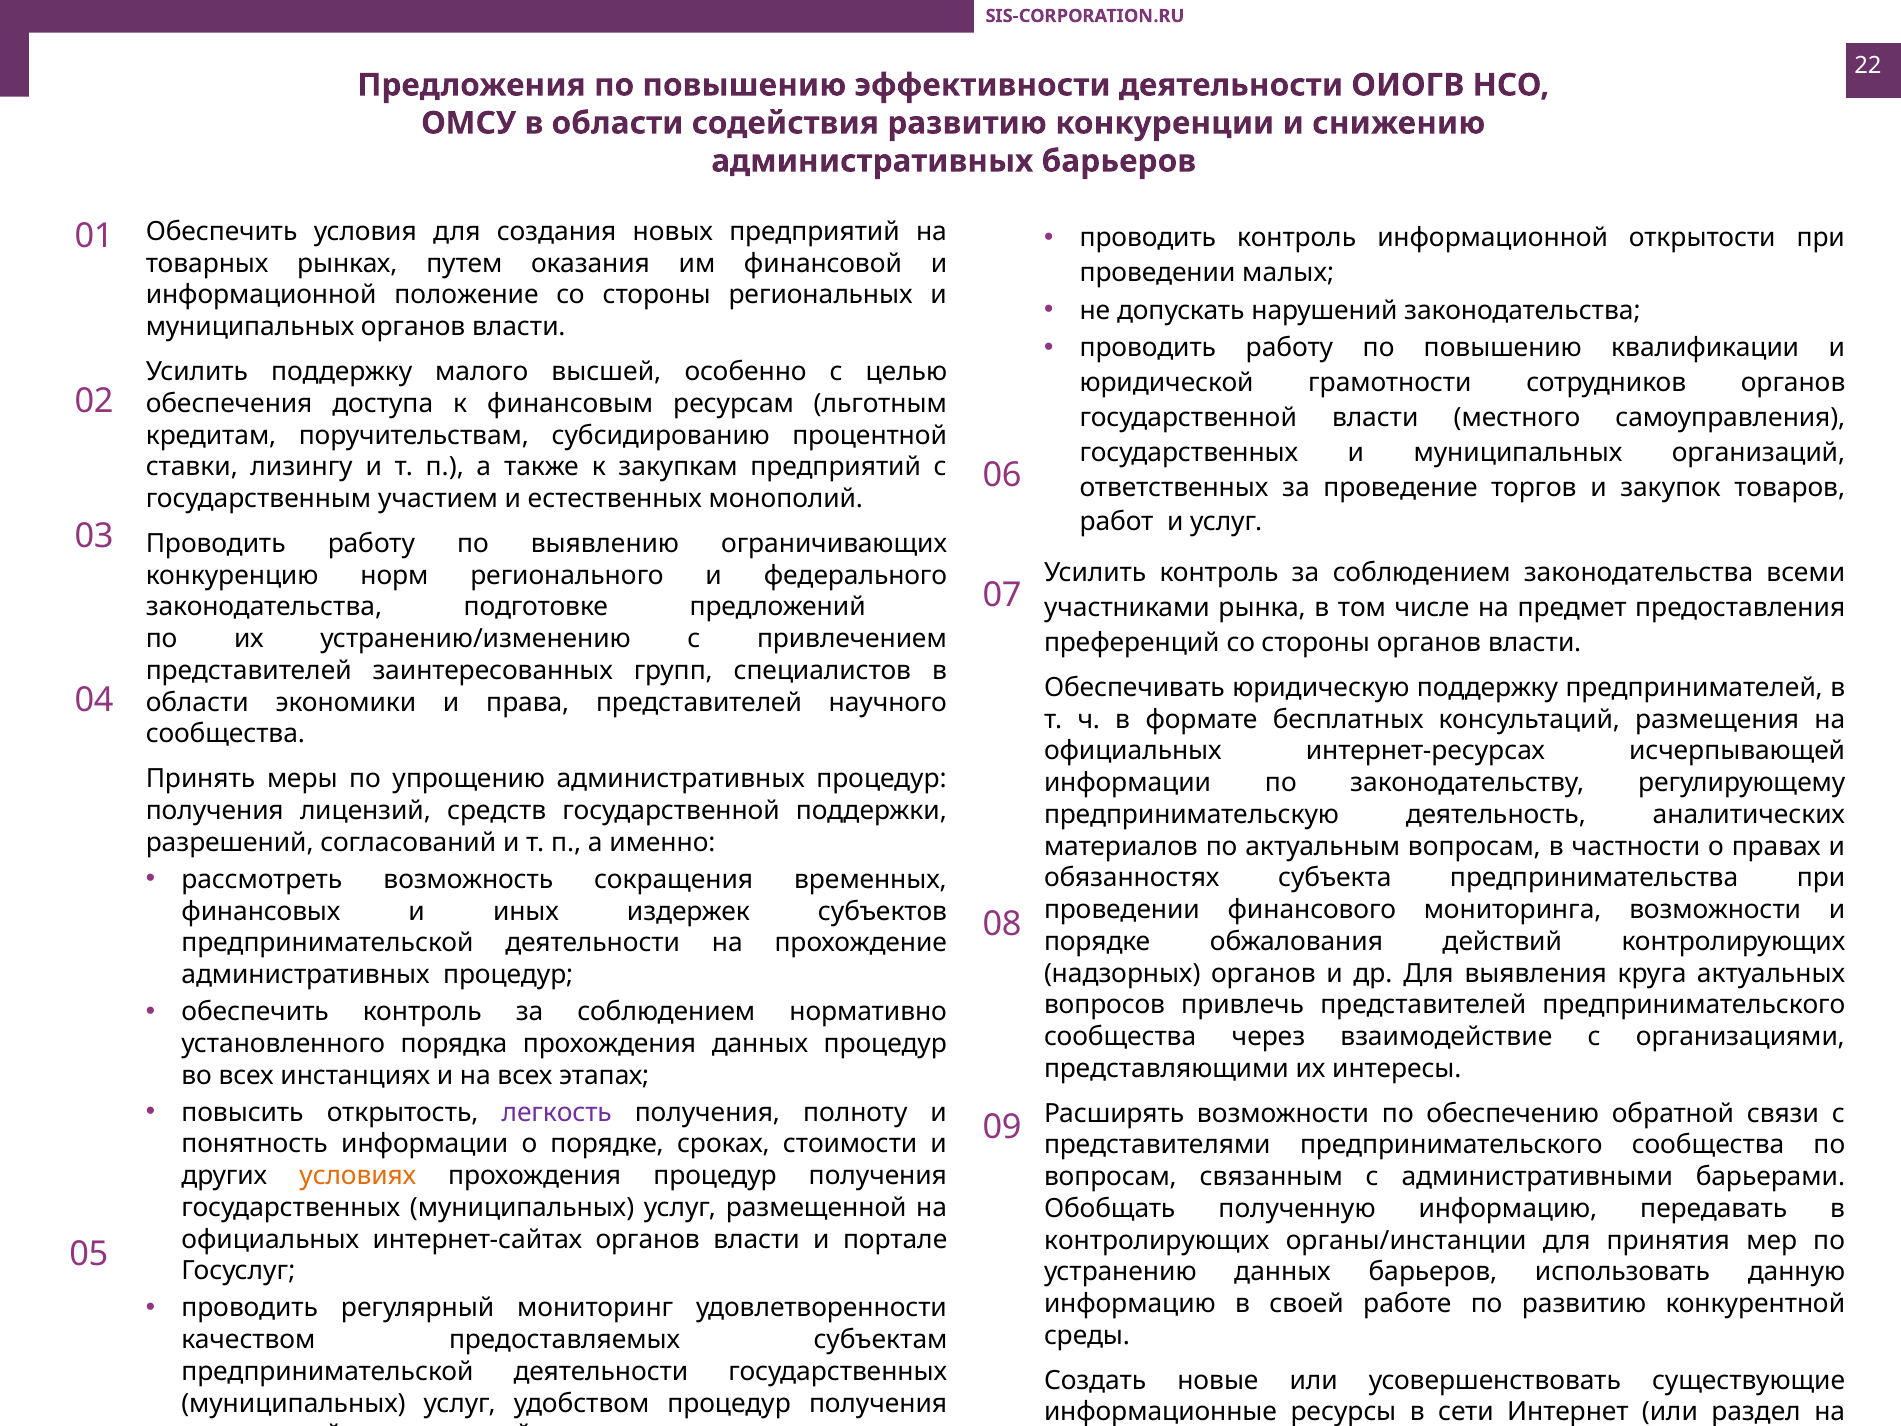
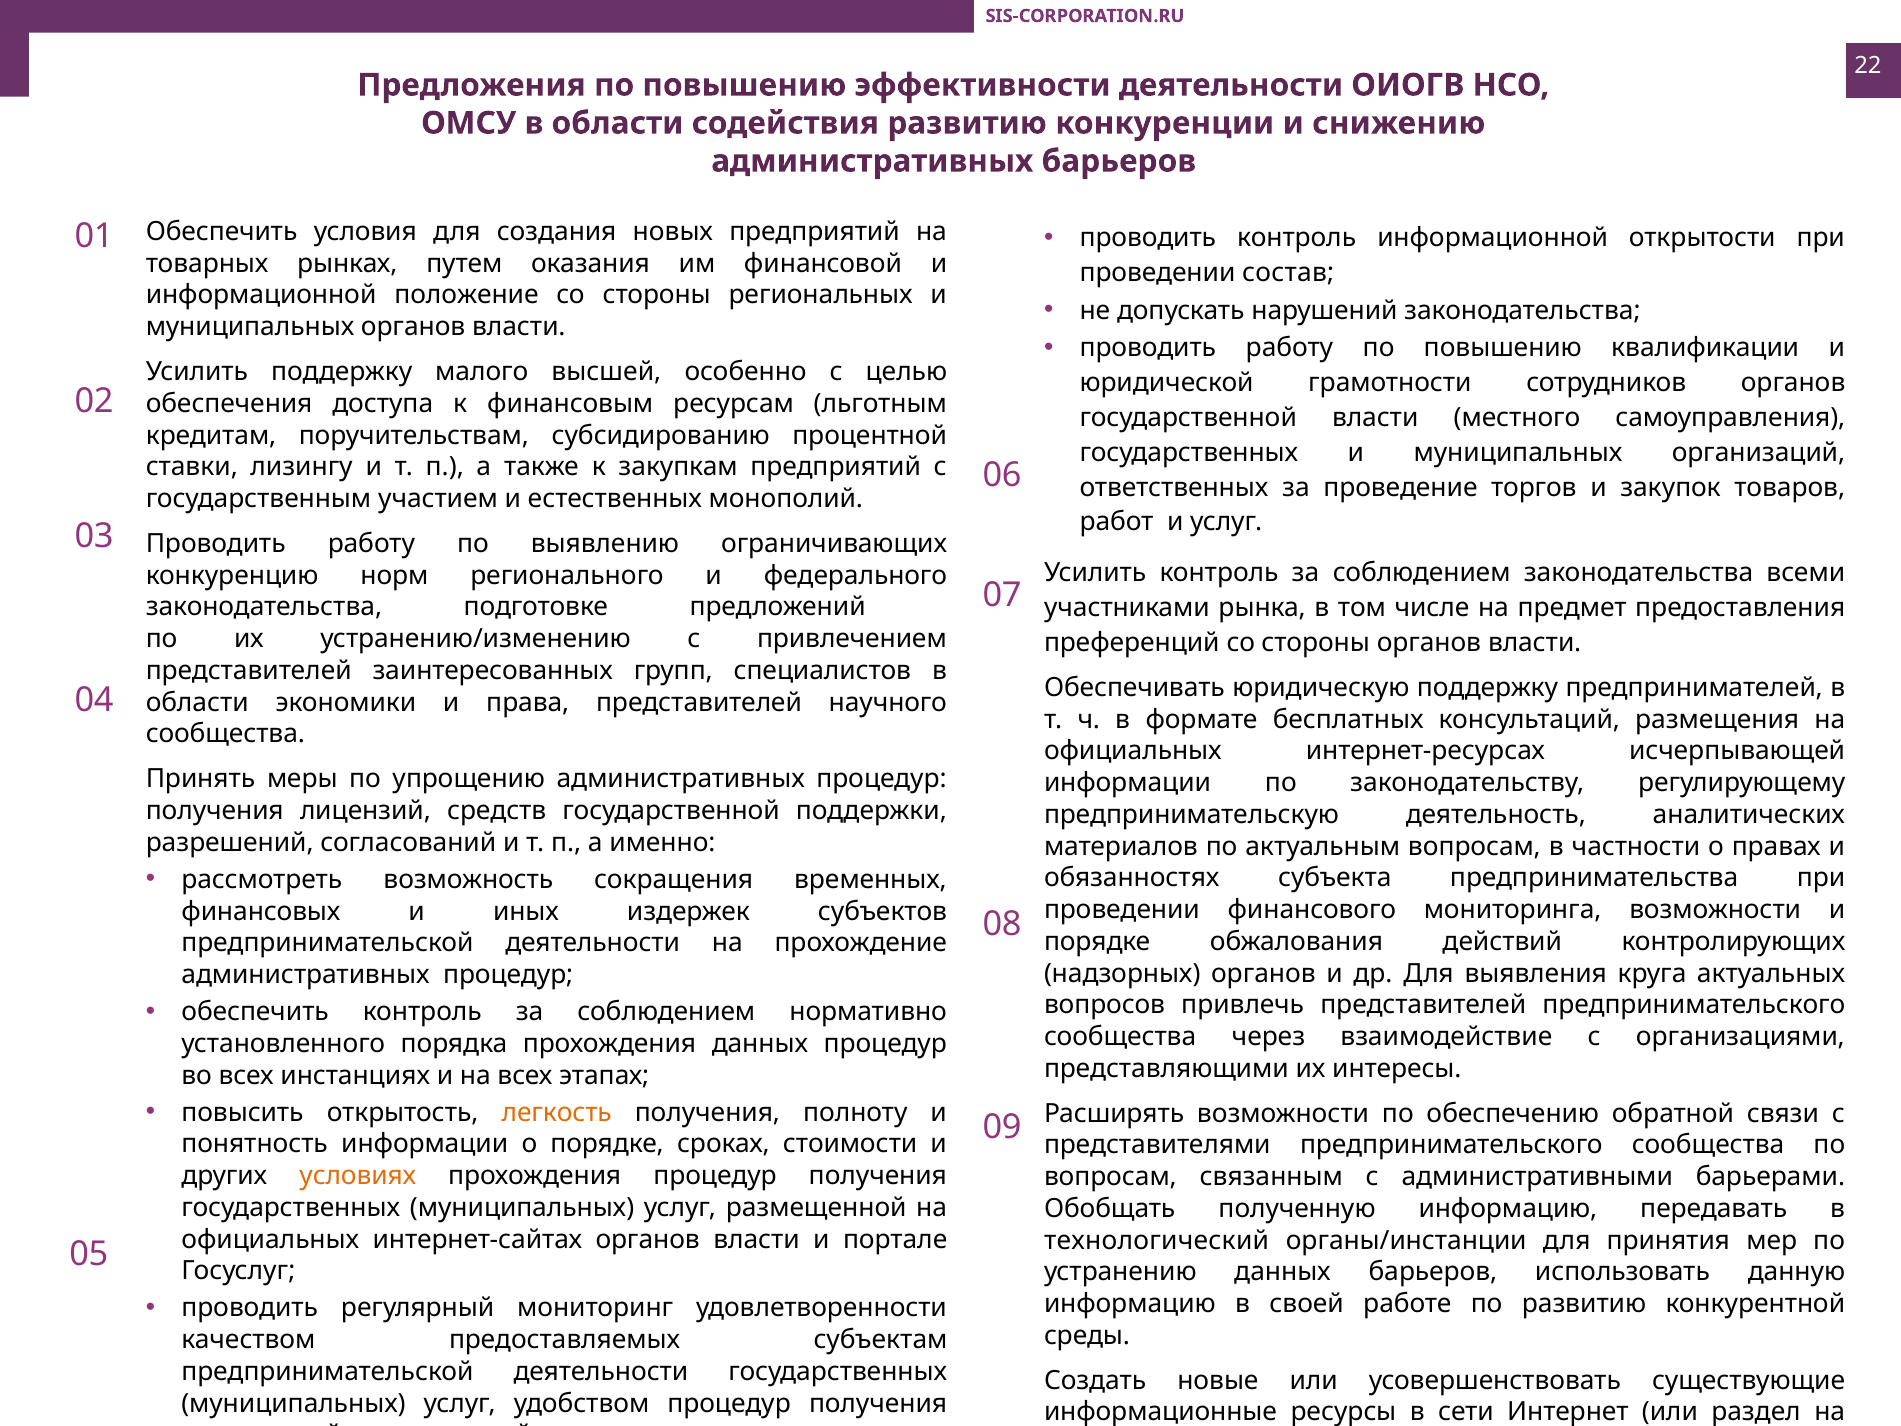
малых: малых -> состав (1288, 273)
легкость colour: purple -> orange (557, 1112)
контролирующих: контролирующих -> технологический (1157, 1240)
